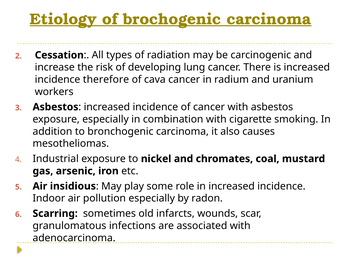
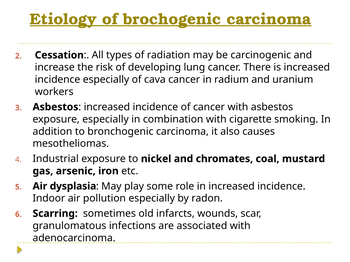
incidence therefore: therefore -> especially (106, 80)
insidious: insidious -> dysplasia (73, 186)
